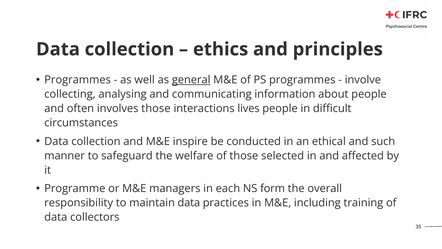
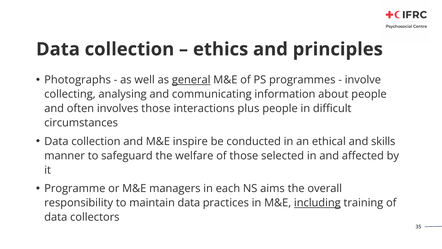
Programmes: Programmes -> Photographs (78, 80)
lives: lives -> plus (248, 108)
such: such -> skills (383, 141)
form: form -> aims (272, 188)
including underline: none -> present (317, 203)
